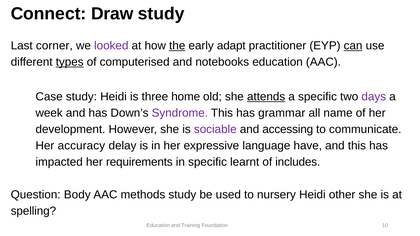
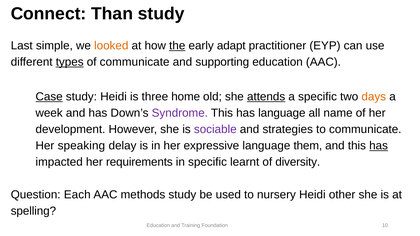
Draw: Draw -> Than (112, 14)
corner: corner -> simple (54, 46)
looked colour: purple -> orange (111, 46)
can underline: present -> none (353, 46)
of computerised: computerised -> communicate (135, 62)
notebooks: notebooks -> supporting (222, 62)
Case underline: none -> present (49, 97)
days colour: purple -> orange (374, 97)
has grammar: grammar -> language (282, 113)
accessing: accessing -> strategies (288, 129)
accuracy: accuracy -> speaking (81, 146)
have: have -> them (308, 146)
has underline: none -> present (379, 146)
includes: includes -> diversity (298, 162)
Body: Body -> Each (77, 195)
